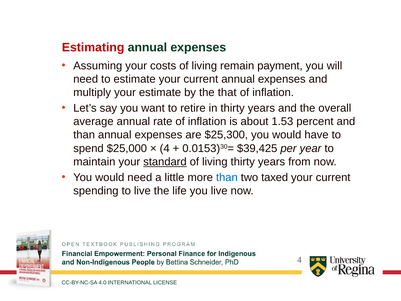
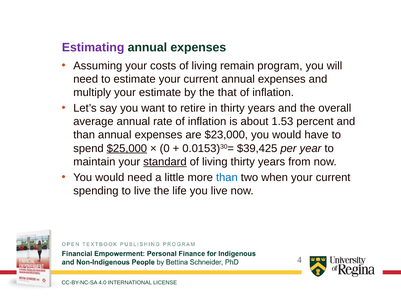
Estimating colour: red -> purple (93, 47)
payment: payment -> program (280, 66)
$25,300: $25,300 -> $23,000 (226, 135)
$25,000 underline: none -> present (127, 148)
4: 4 -> 0 (165, 148)
taxed: taxed -> when (275, 177)
